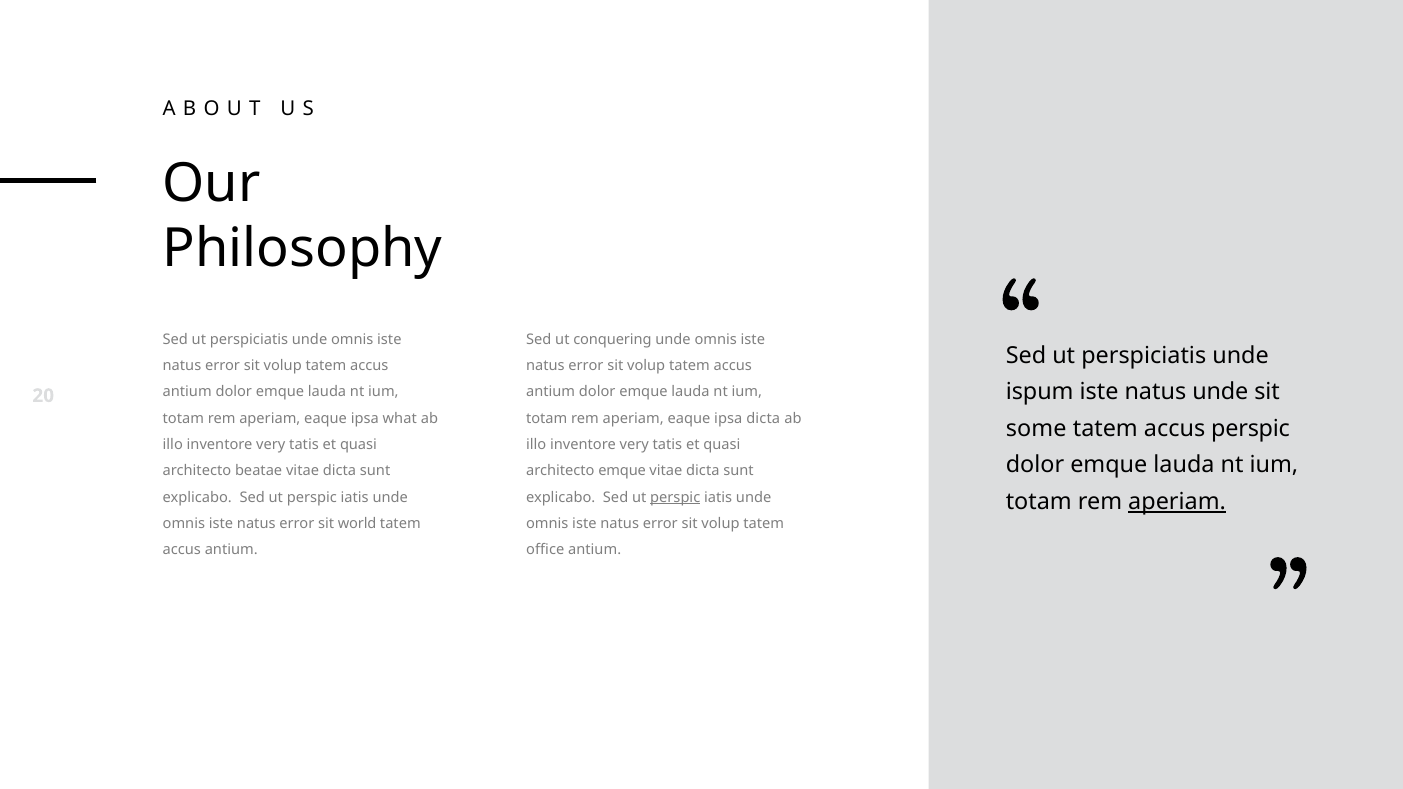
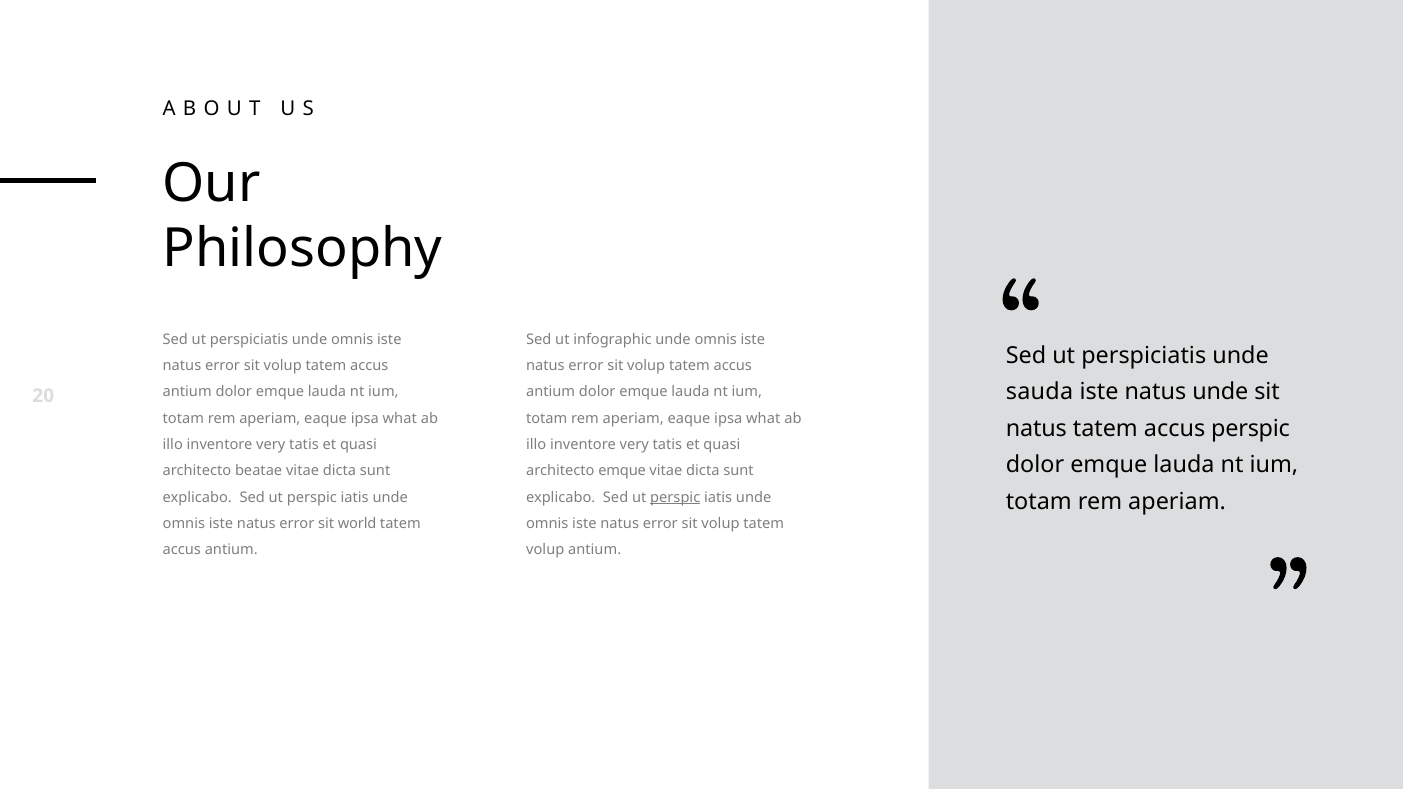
conquering: conquering -> infographic (612, 339)
ispum: ispum -> sauda (1040, 392)
dicta: dicta -> what (763, 418)
some: some -> natus (1036, 429)
aperiam underline: present -> none (1177, 502)
office: office -> volup (545, 550)
